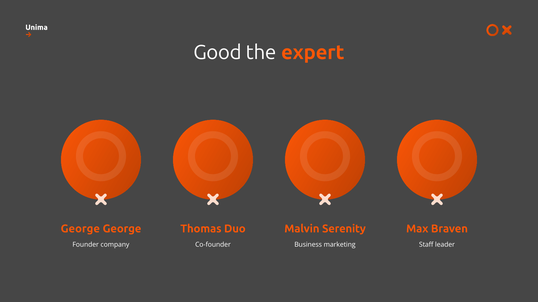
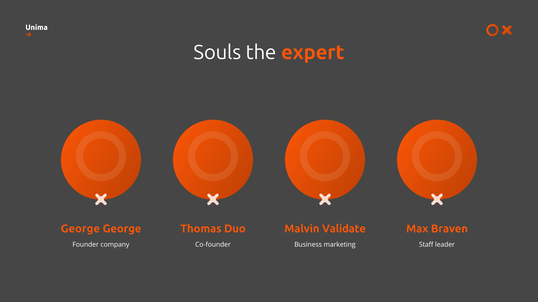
Good: Good -> Souls (217, 52)
Serenity: Serenity -> Validate (344, 229)
